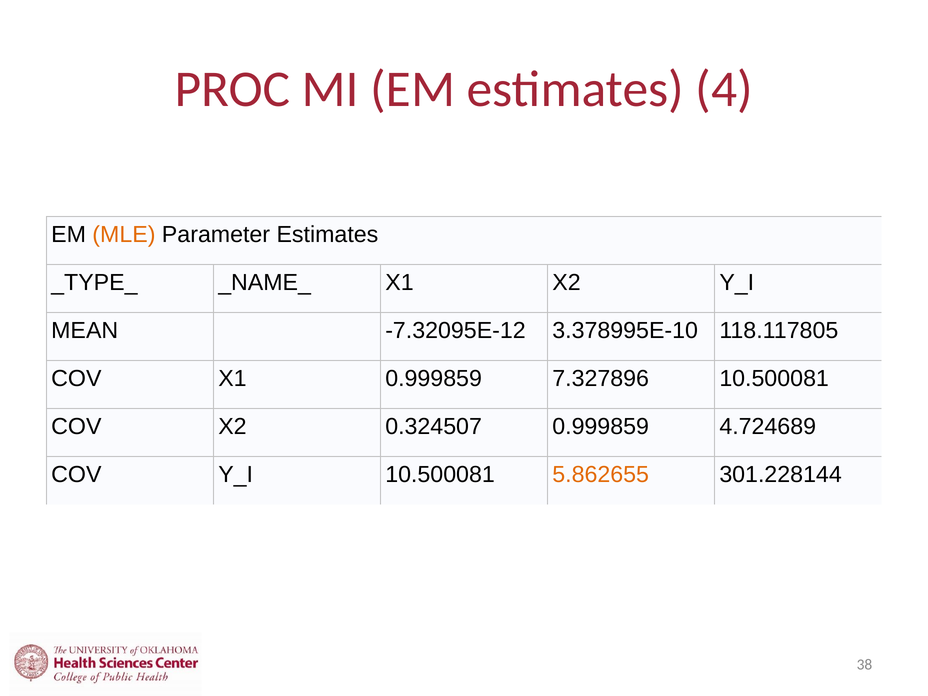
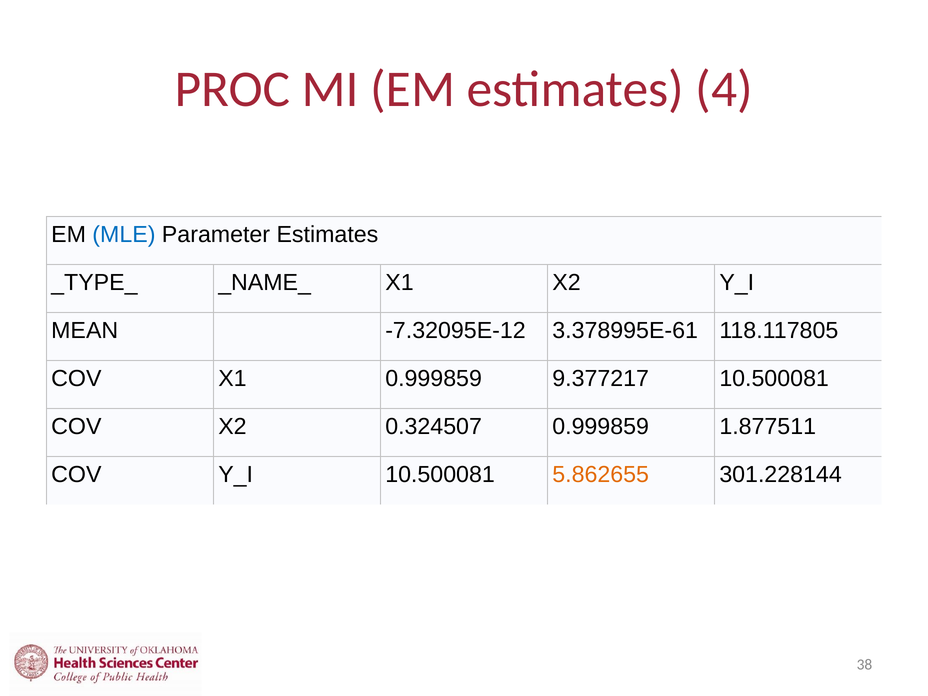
MLE colour: orange -> blue (124, 235)
3.378995E-10: 3.378995E-10 -> 3.378995E-61 (625, 331)
7.327896: 7.327896 -> 9.377217 (601, 379)
4.724689: 4.724689 -> 1.877511 (768, 427)
